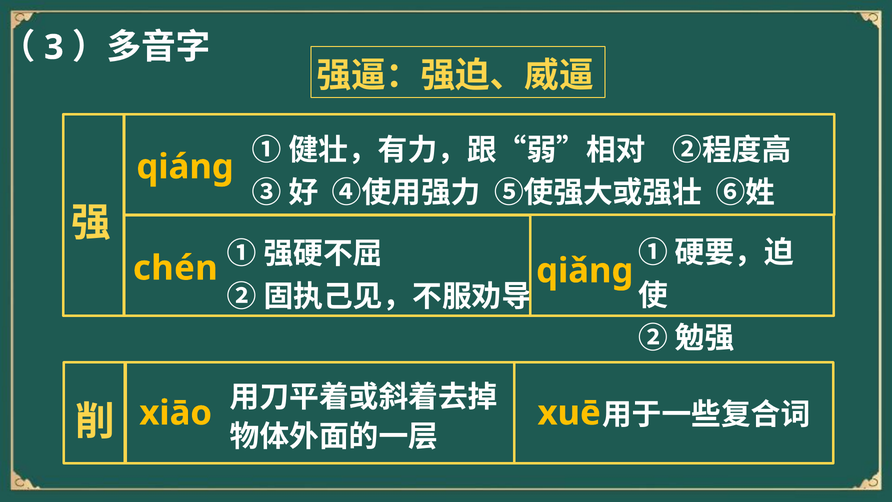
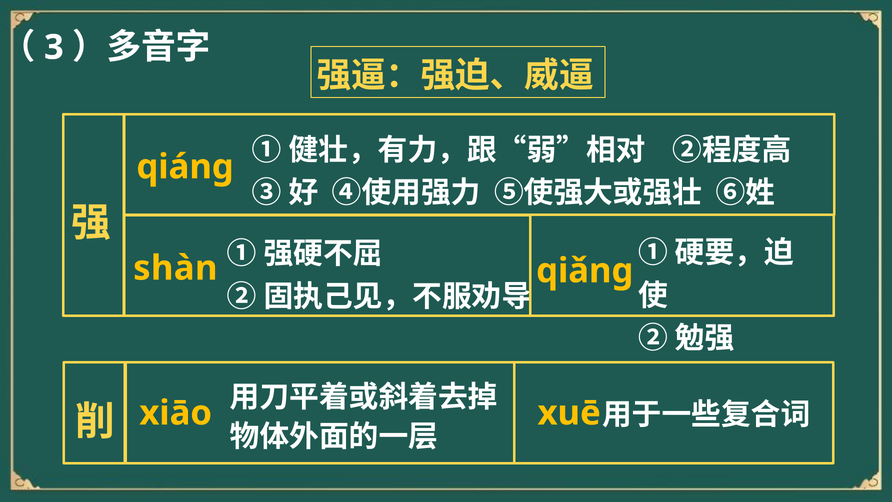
chén: chén -> shàn (175, 268)
